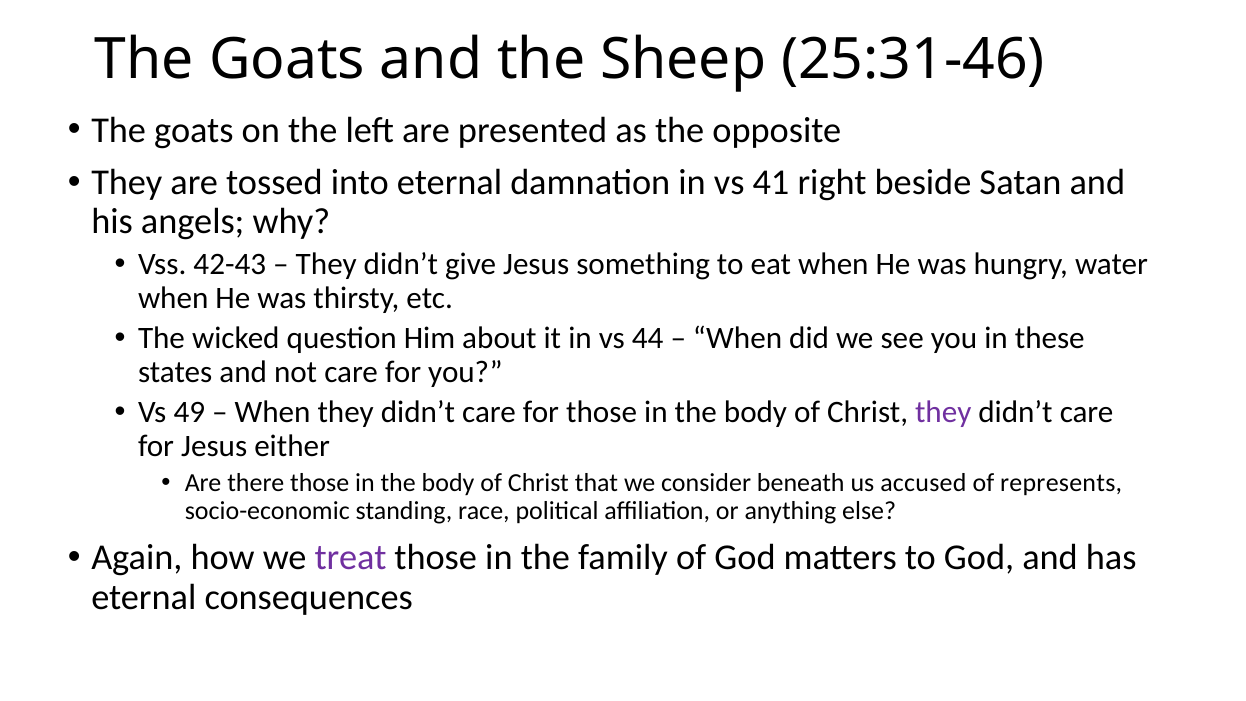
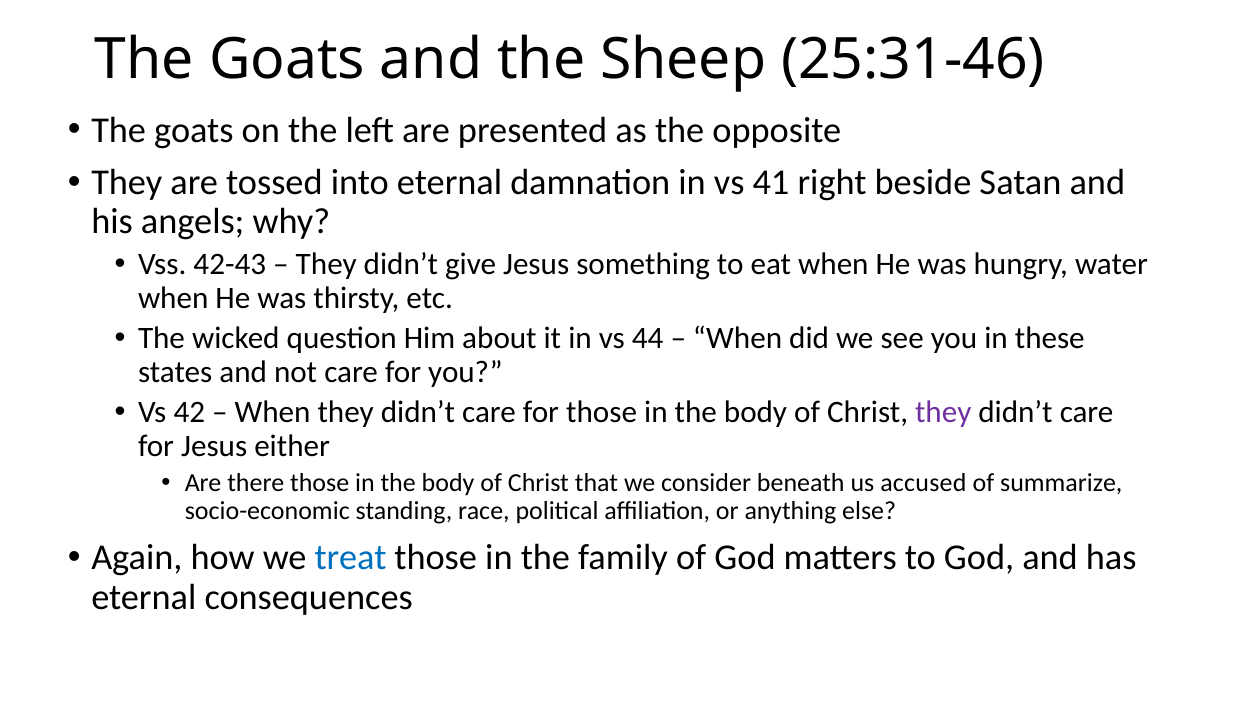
49: 49 -> 42 (189, 412)
represents: represents -> summarize (1061, 483)
treat colour: purple -> blue (351, 558)
